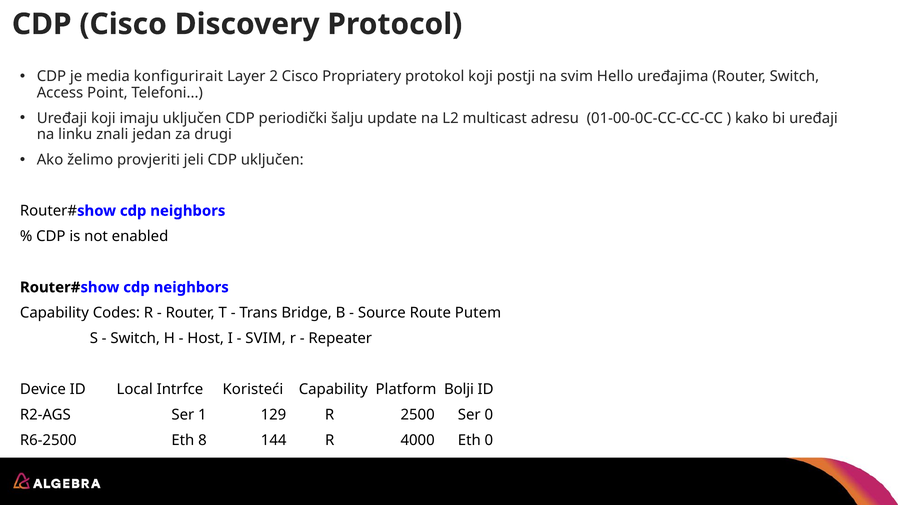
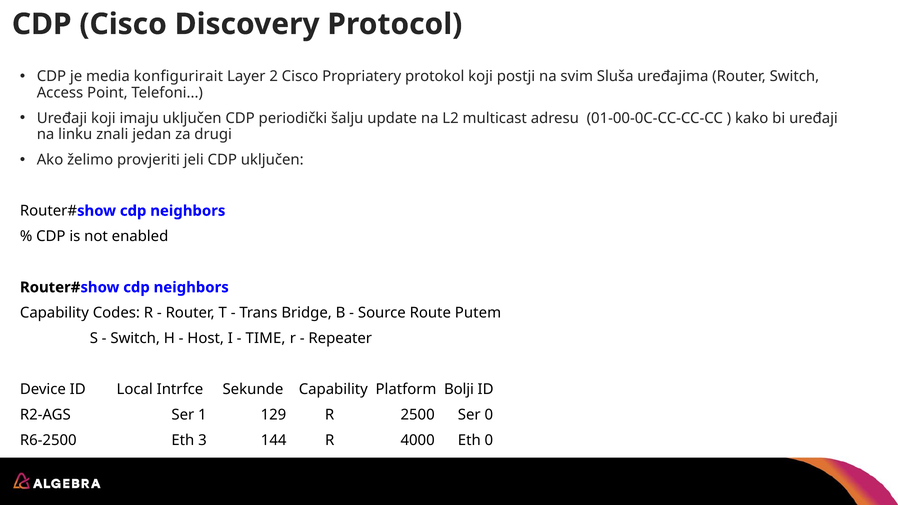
Hello: Hello -> Sluša (615, 77)
SVIM: SVIM -> TIME (266, 338)
Koristeći: Koristeći -> Sekunde (253, 389)
8: 8 -> 3 (202, 440)
